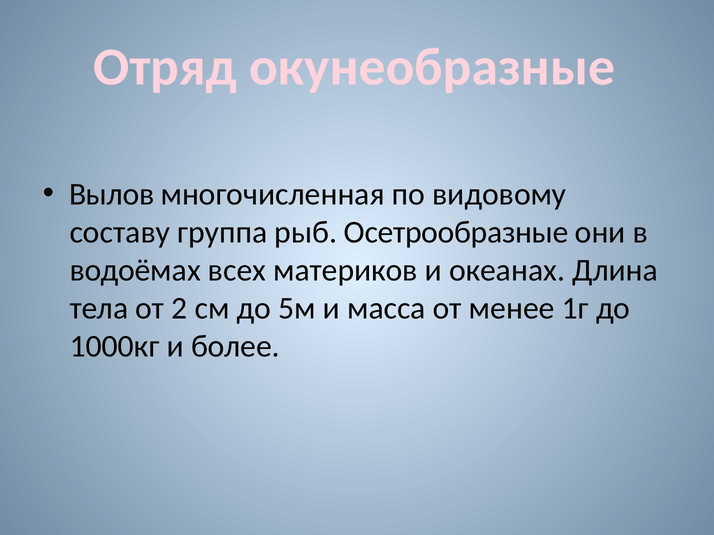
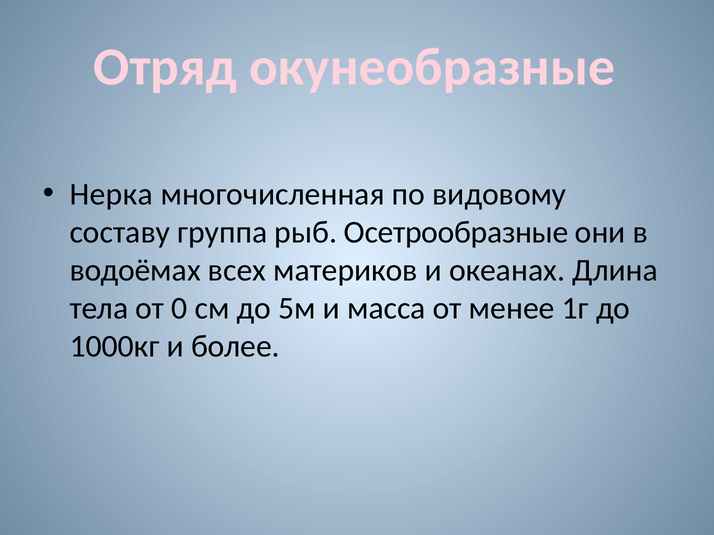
Вылов: Вылов -> Нерка (111, 194)
2: 2 -> 0 (179, 308)
